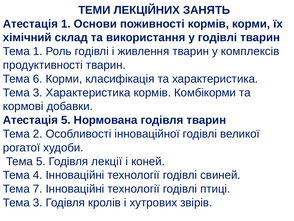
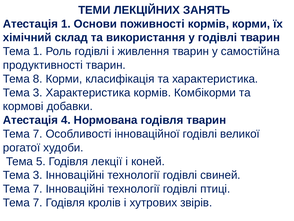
комплексів: комплексів -> самостійна (250, 51)
6: 6 -> 8 (38, 79)
Атестація 5: 5 -> 4 (66, 120)
2: 2 -> 7 (38, 134)
4: 4 -> 3 (38, 175)
3: 3 -> 7 (38, 202)
